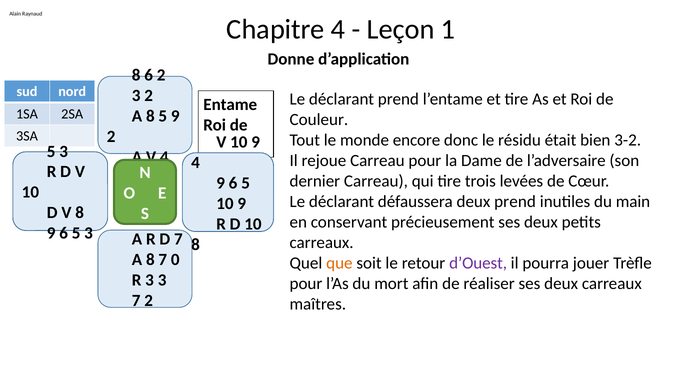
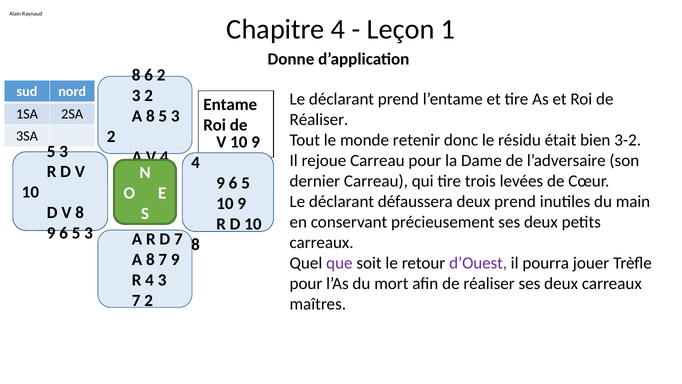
8 5 9: 9 -> 3 (175, 116)
Couleur: Couleur -> Réaliser (319, 120)
encore: encore -> retenir (417, 140)
7 0: 0 -> 9 (175, 259)
que colour: orange -> purple (339, 263)
3: 3 -> 4 (150, 280)
